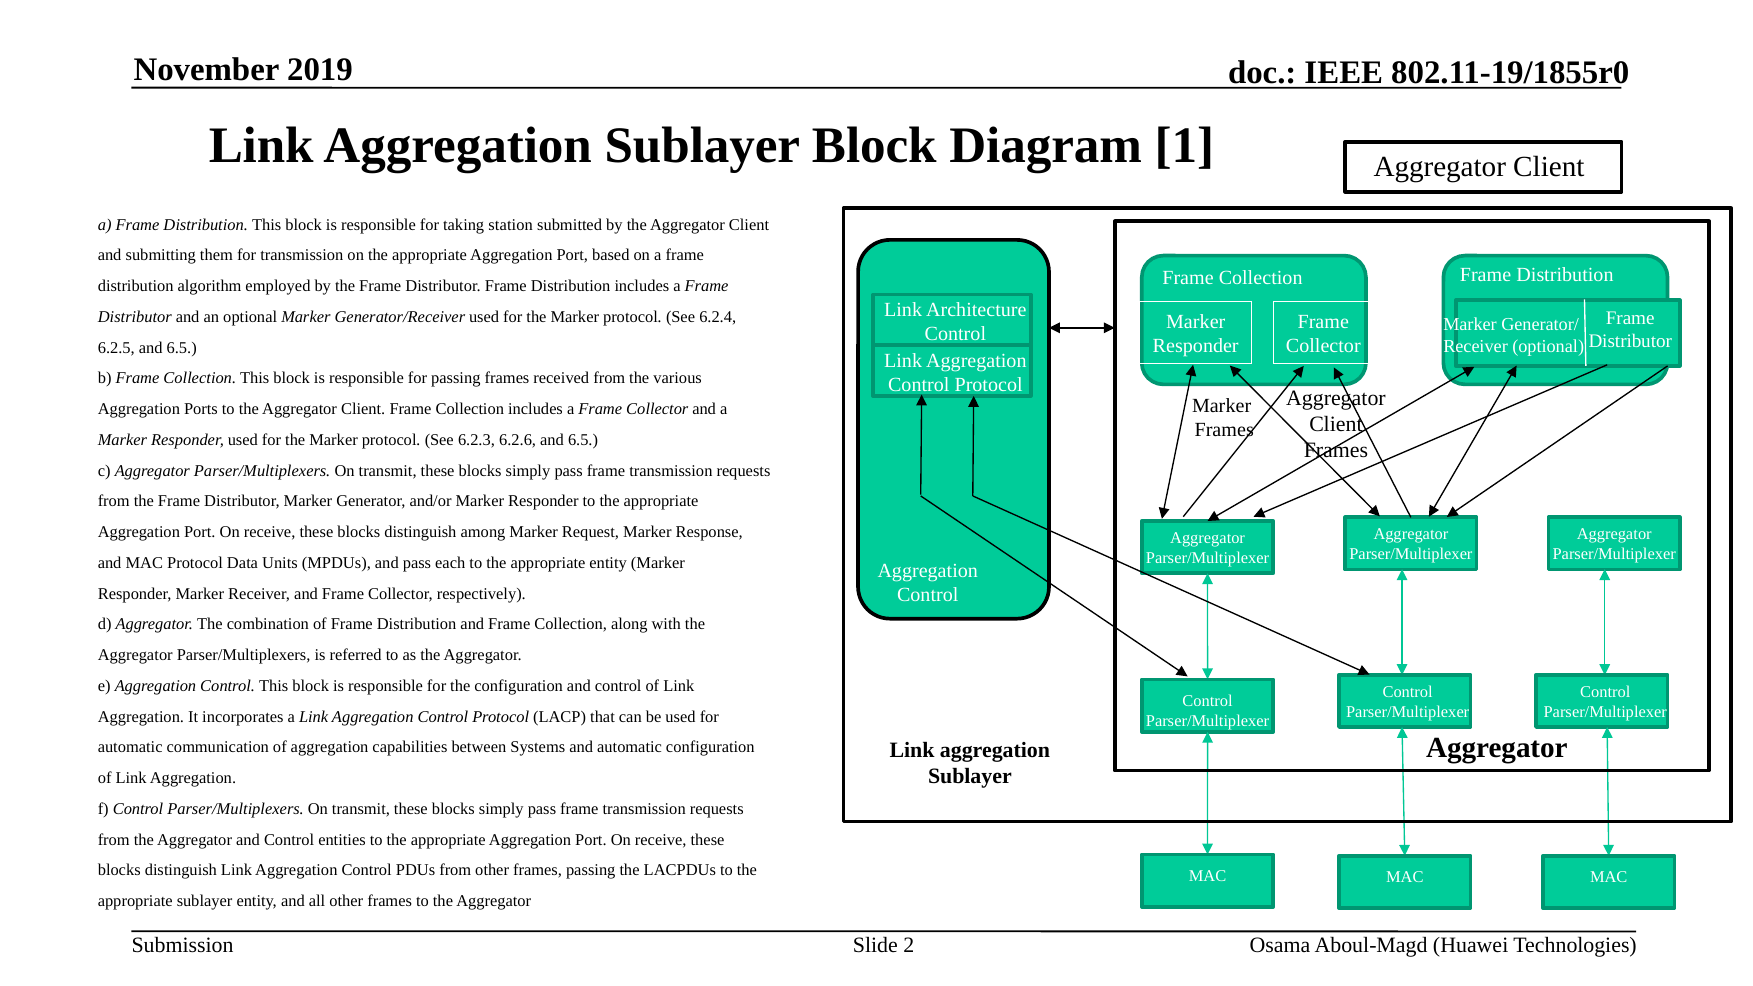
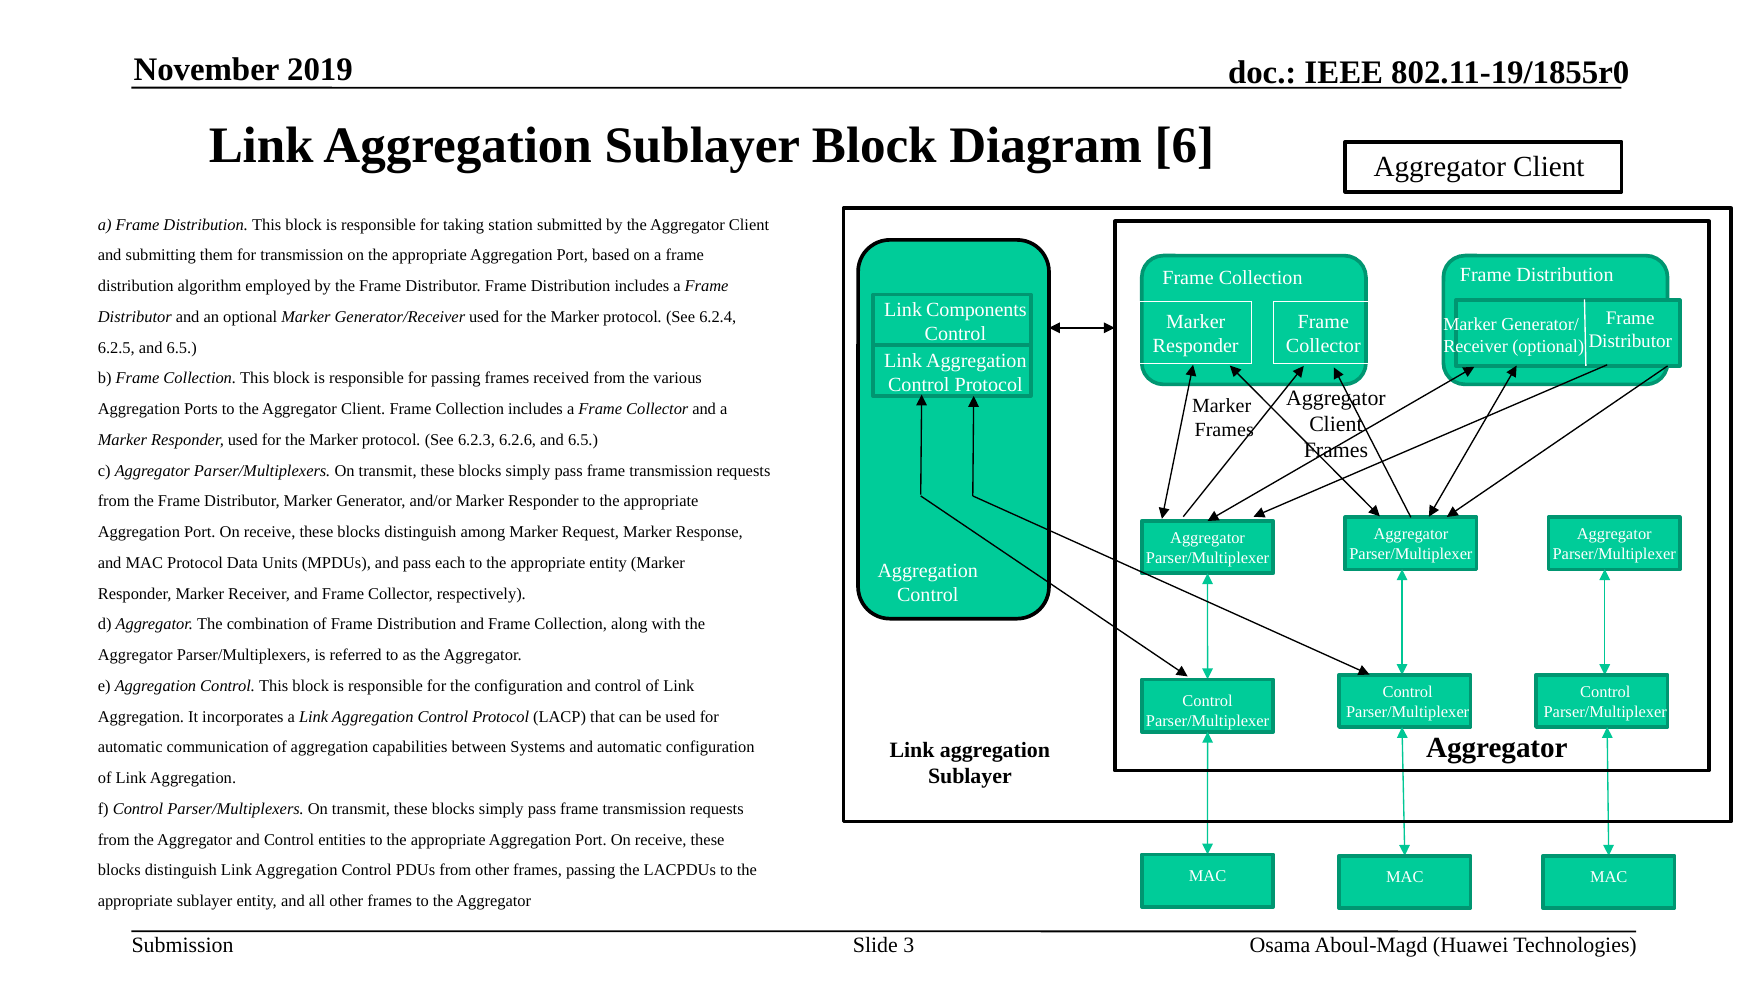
1: 1 -> 6 (1184, 146)
Architecture: Architecture -> Components (976, 310)
2: 2 -> 3 (909, 946)
